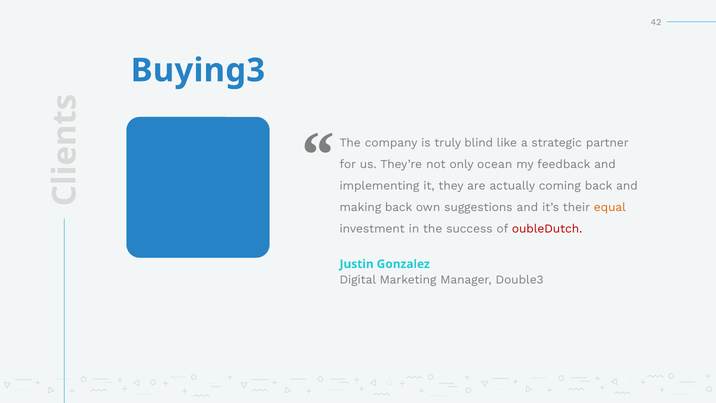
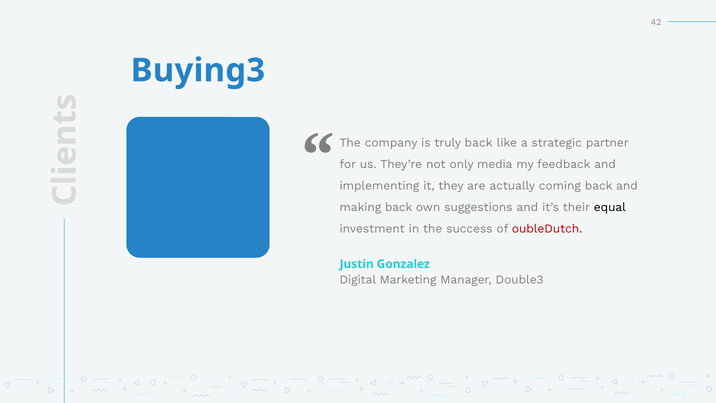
truly blind: blind -> back (479, 143)
ocean: ocean -> media (495, 164)
equal colour: orange -> black (610, 207)
